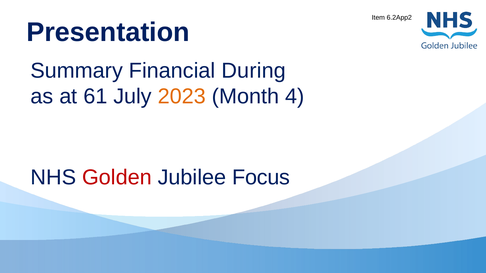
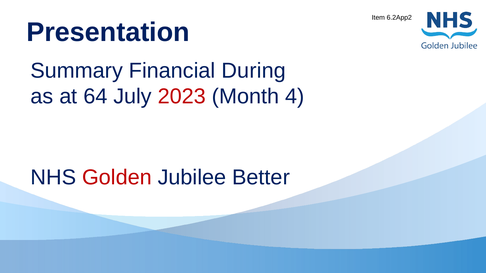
61: 61 -> 64 (95, 97)
2023 colour: orange -> red (182, 97)
Focus: Focus -> Better (261, 178)
